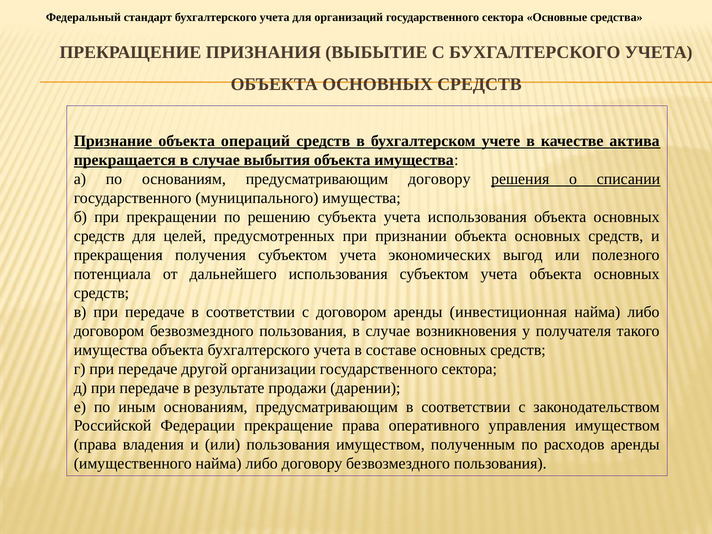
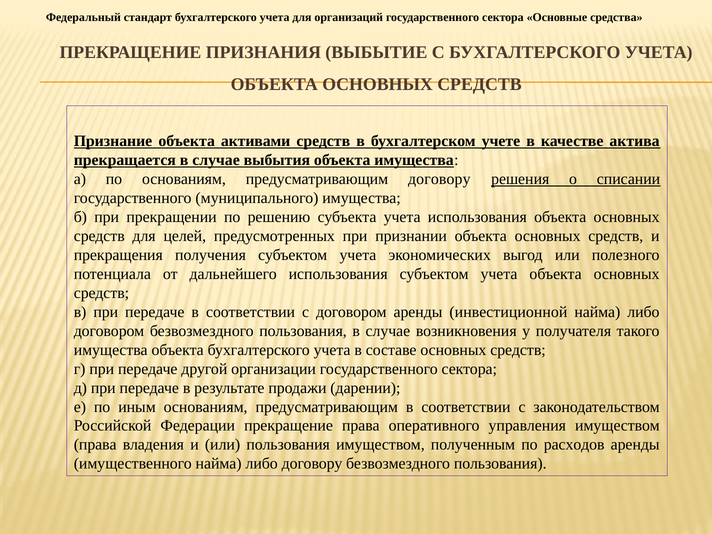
операций: операций -> активами (256, 141)
инвестиционная: инвестиционная -> инвестиционной (508, 312)
